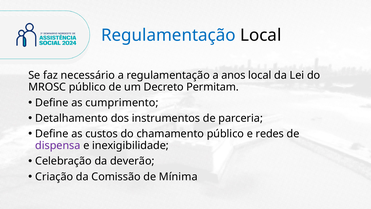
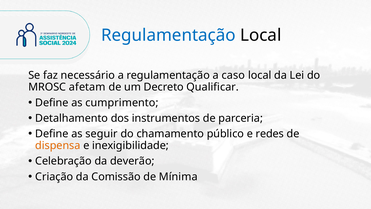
anos: anos -> caso (233, 75)
MROSC público: público -> afetam (87, 87)
Permitam: Permitam -> Qualificar (213, 87)
custos: custos -> seguir (101, 134)
dispensa colour: purple -> orange (58, 145)
